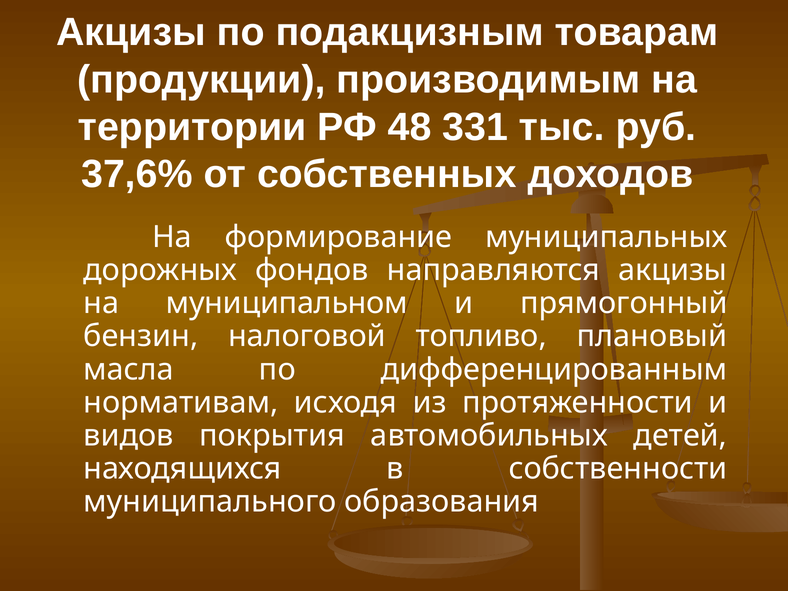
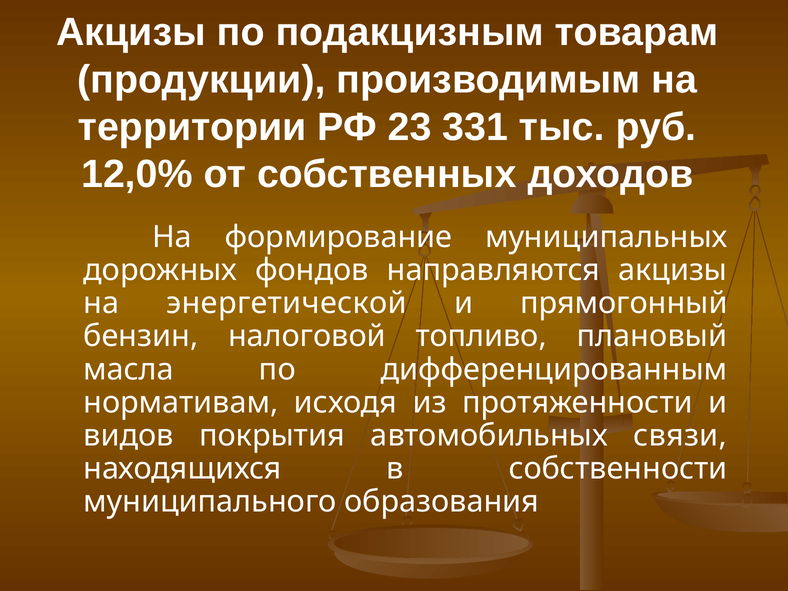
48: 48 -> 23 (410, 127)
37,6%: 37,6% -> 12,0% (137, 174)
муниципальном: муниципальном -> энергетической (287, 303)
детей: детей -> связи (680, 436)
